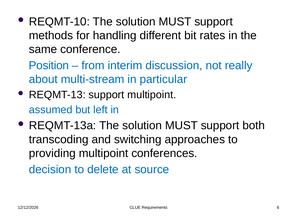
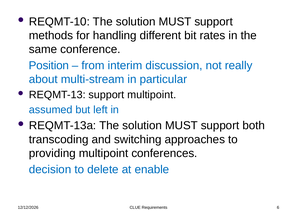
source: source -> enable (152, 169)
